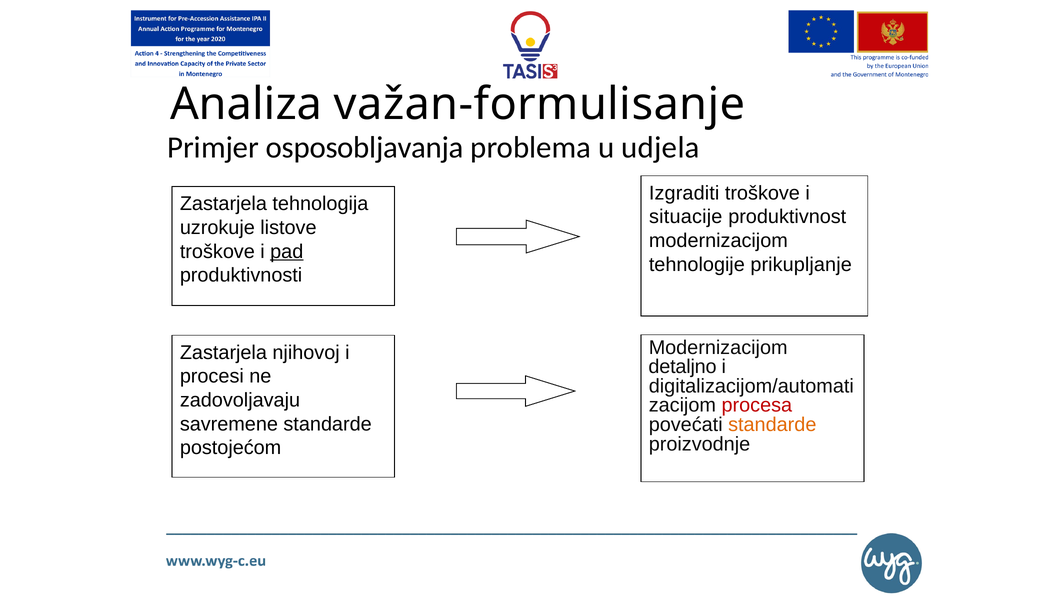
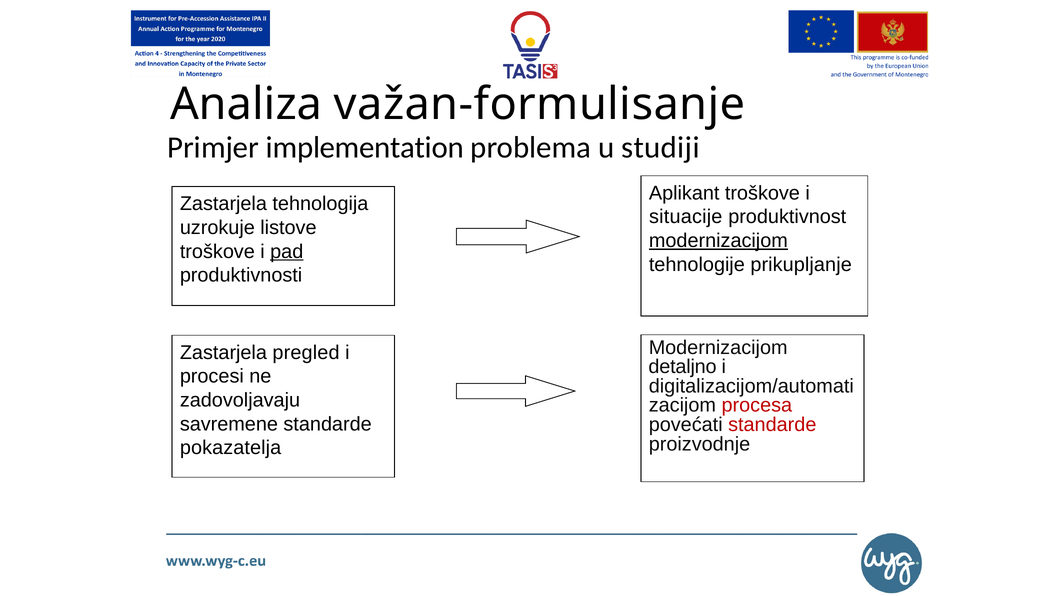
osposobljavanja: osposobljavanja -> implementation (365, 147)
udjela: udjela -> studiji (660, 147)
Izgraditi: Izgraditi -> Aplikant (684, 193)
modernizacijom underline: none -> present (718, 241)
njihovoj: njihovoj -> pregled (306, 352)
standarde colour: orange -> red (772, 424)
postojećom: postojećom -> pokazatelja (231, 448)
